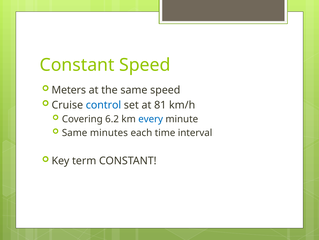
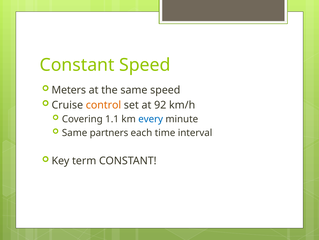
control colour: blue -> orange (103, 105)
81: 81 -> 92 (160, 105)
6.2: 6.2 -> 1.1 (112, 119)
minutes: minutes -> partners (109, 132)
